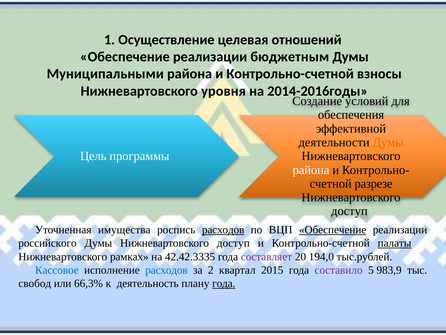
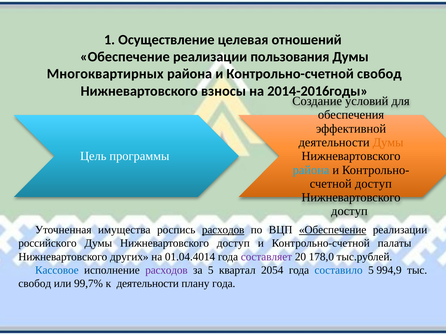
бюджетным: бюджетным -> пользования (290, 57)
Муниципальными: Муниципальными -> Многоквартирных (105, 74)
Контрольно-счетной взносы: взносы -> свобод (379, 74)
уровня: уровня -> взносы (224, 91)
района colour: white -> light blue (311, 170)
разрезе: разрезе -> доступ (373, 183)
палаты underline: present -> none (395, 243)
рамках: рамках -> других (129, 256)
42.42.3335: 42.42.3335 -> 01.04.4014 (190, 256)
194,0: 194,0 -> 178,0 (321, 256)
расходов colour: blue -> purple (166, 270)
за 2: 2 -> 5 (211, 270)
2015: 2015 -> 2054 (272, 270)
составило colour: purple -> blue (339, 270)
983,9: 983,9 -> 994,9 (389, 270)
66,3%: 66,3% -> 99,7% (89, 283)
к деятельность: деятельность -> деятельности (148, 283)
года underline: present -> none (224, 283)
